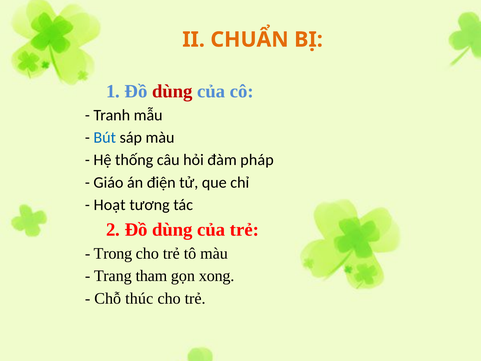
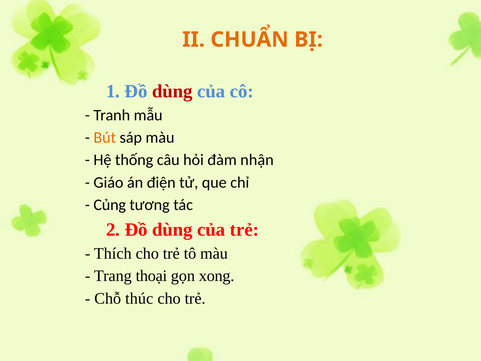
Bút colour: blue -> orange (105, 137)
pháp: pháp -> nhận (257, 160)
Hoạt: Hoạt -> Củng (110, 205)
Trong: Trong -> Thích (113, 253)
tham: tham -> thoại (151, 276)
